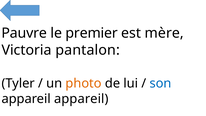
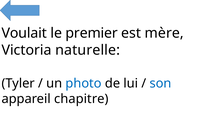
Pauvre: Pauvre -> Voulait (24, 33)
pantalon: pantalon -> naturelle (88, 50)
photo colour: orange -> blue (84, 83)
appareil appareil: appareil -> chapitre (81, 99)
